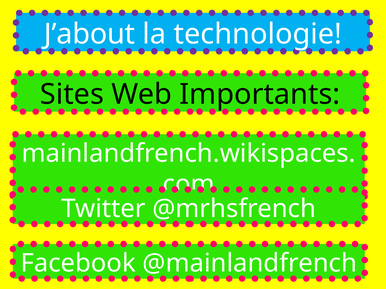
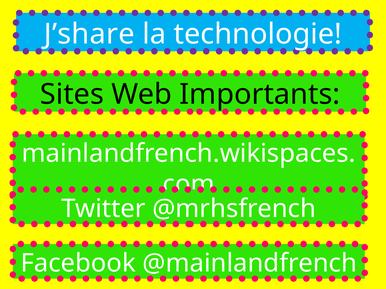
J’about: J’about -> J’share (89, 34)
